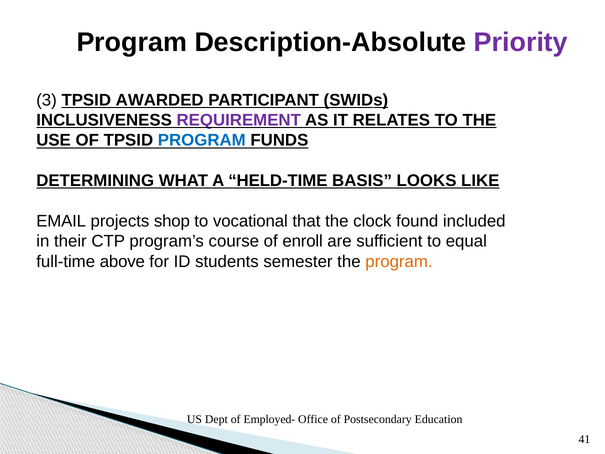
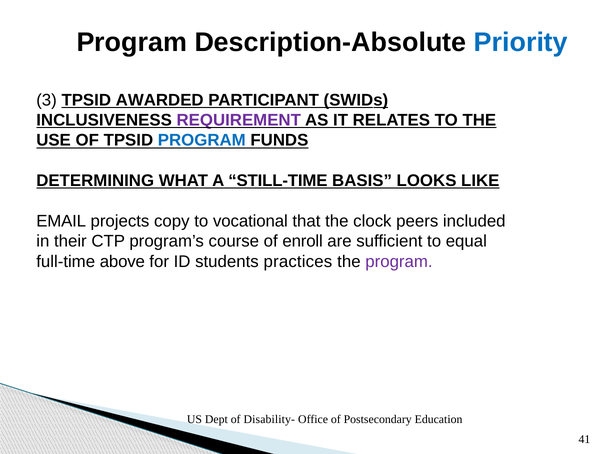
Priority colour: purple -> blue (521, 42)
HELD-TIME: HELD-TIME -> STILL-TIME (278, 181)
shop: shop -> copy (172, 221)
found: found -> peers (417, 221)
semester: semester -> practices (298, 261)
program colour: orange -> purple (399, 261)
Employed-: Employed- -> Disability- (269, 419)
